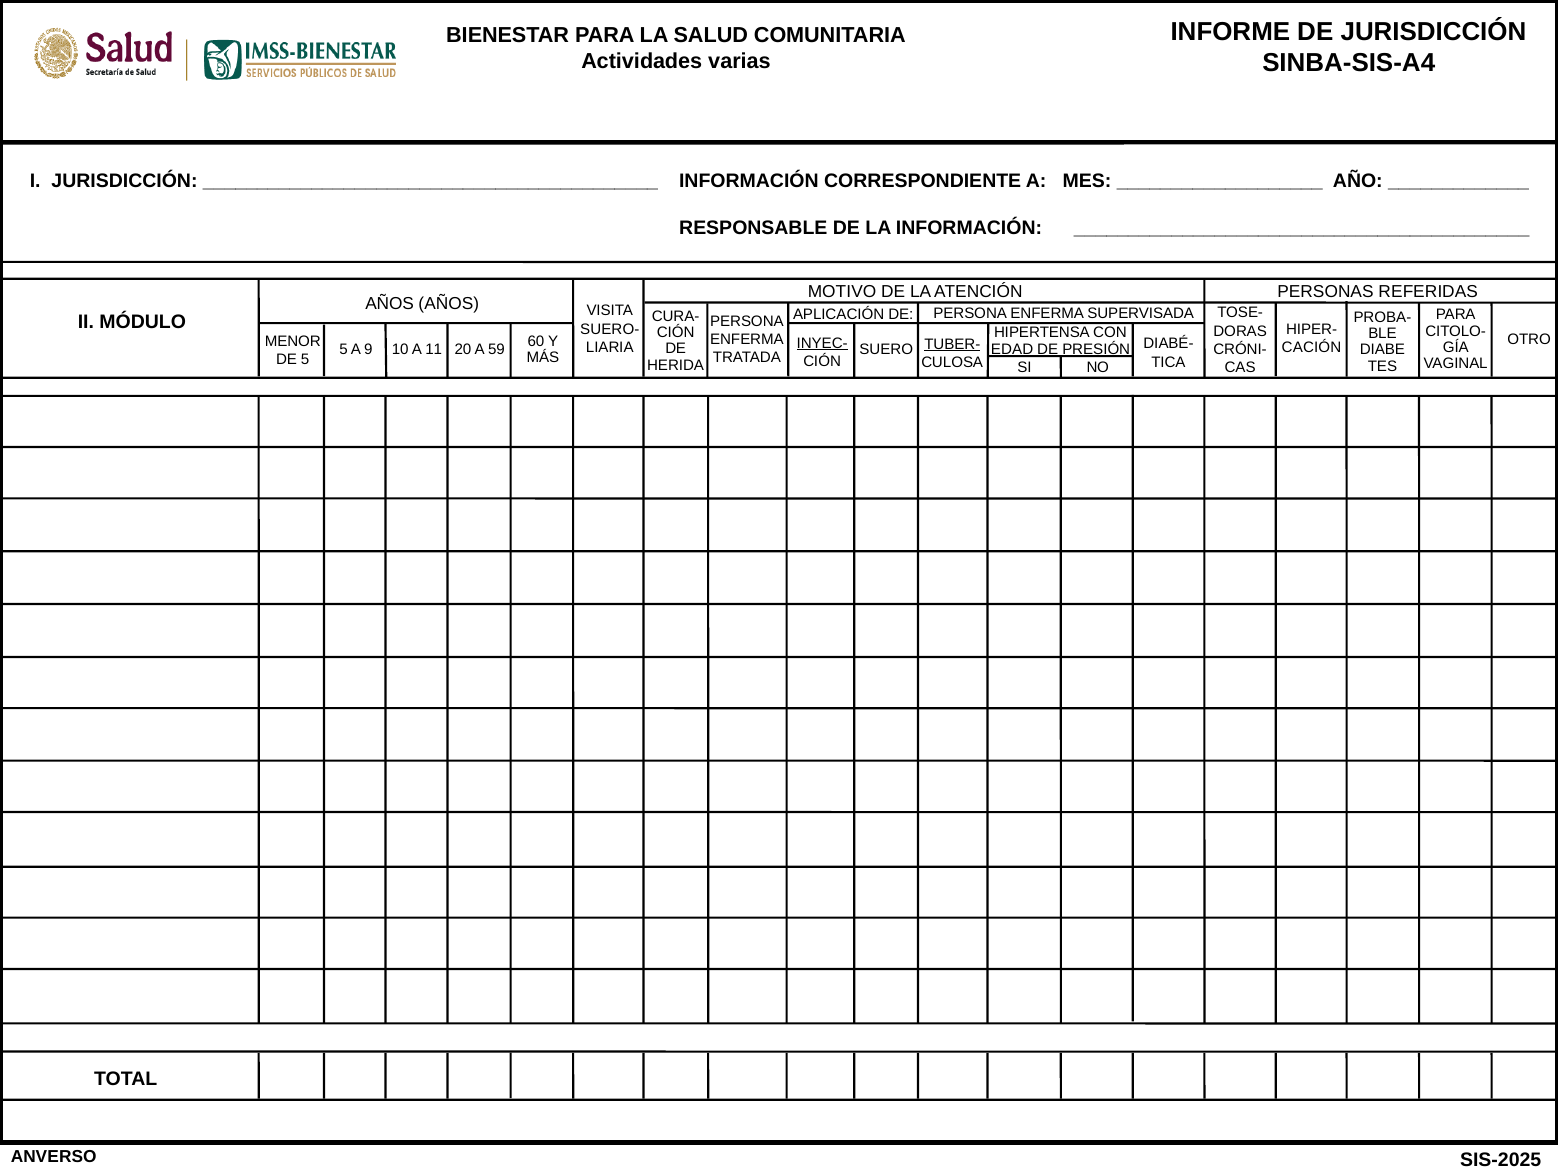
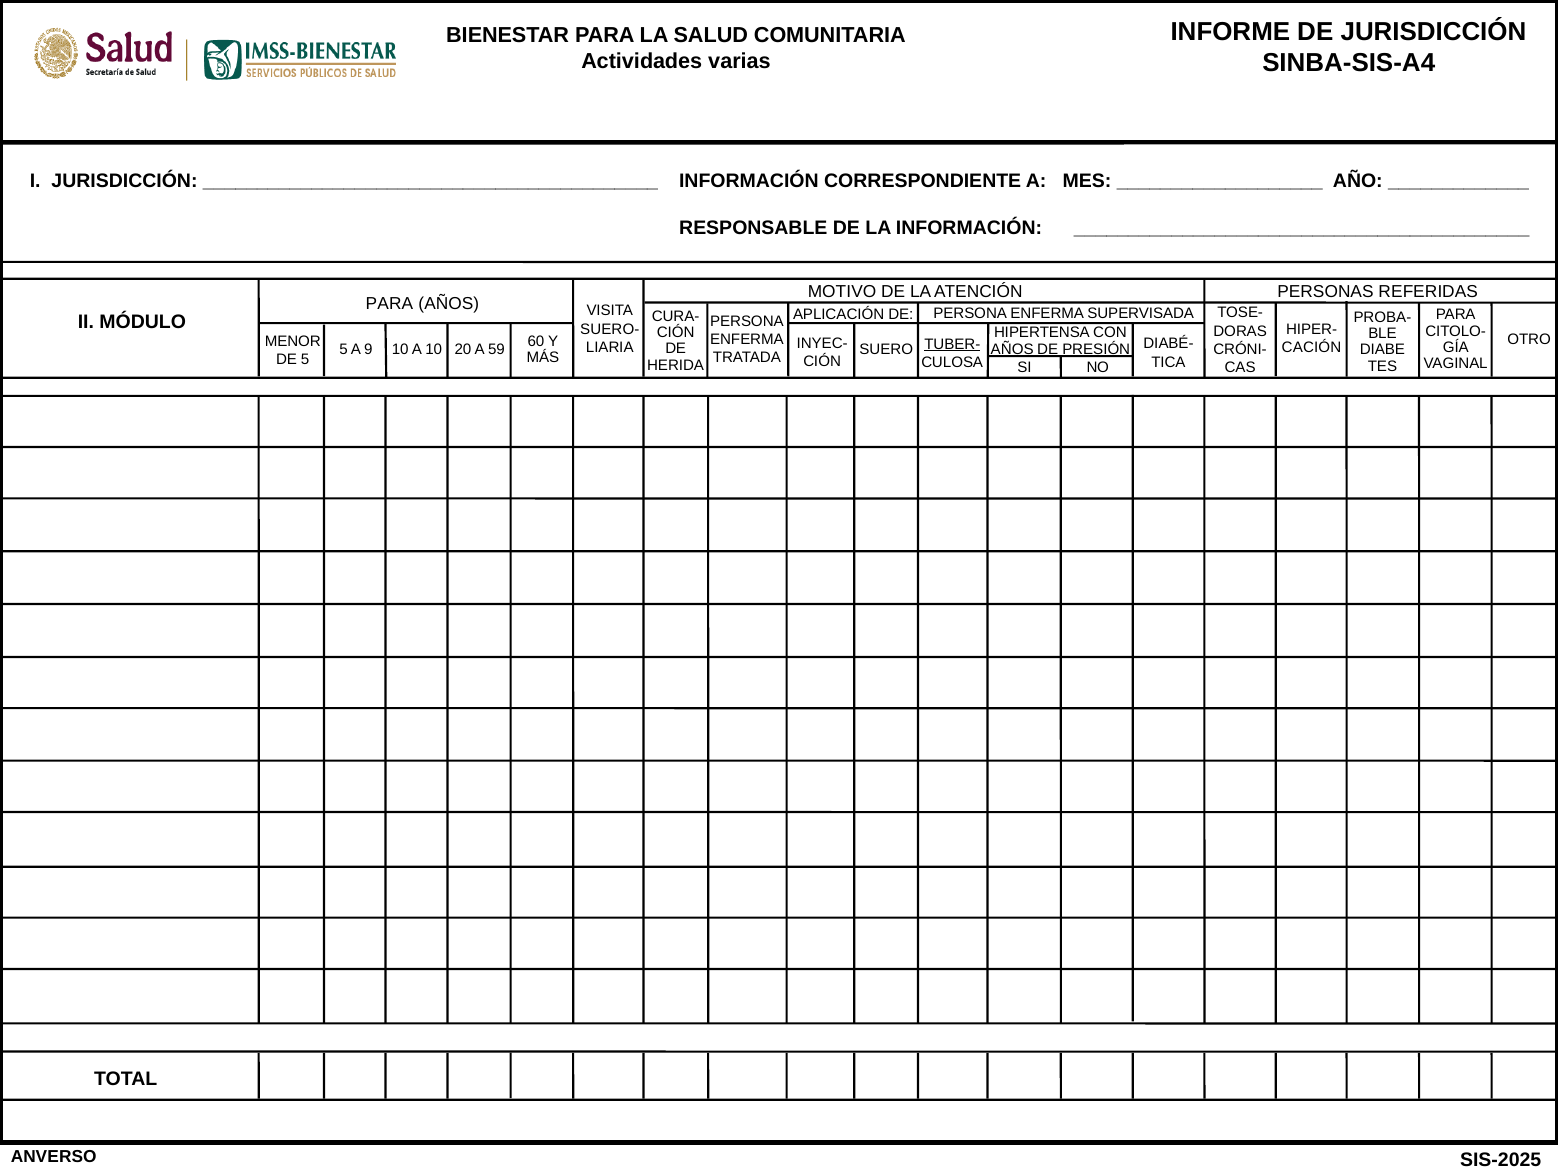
AÑOS: AÑOS -> PARA (389, 304)
INYEC- underline: present -> none (822, 343)
EDAD: EDAD -> AÑOS (1012, 349)
A 11: 11 -> 10 (434, 349)
